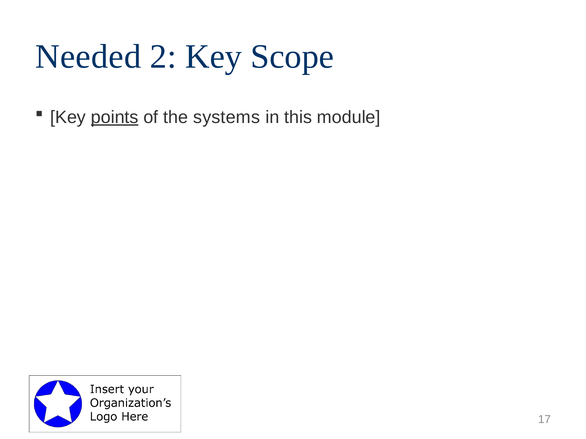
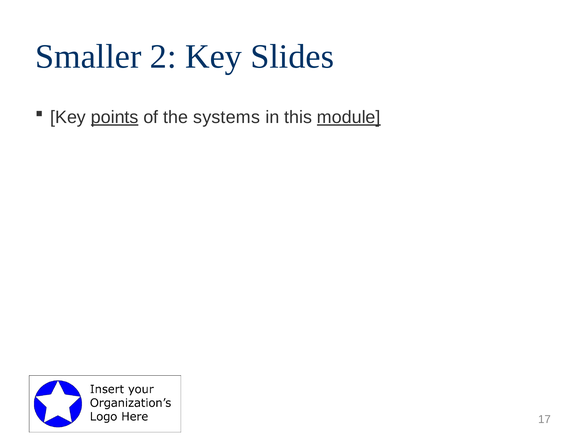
Needed: Needed -> Smaller (88, 57)
Scope: Scope -> Slides (292, 57)
module underline: none -> present (349, 117)
